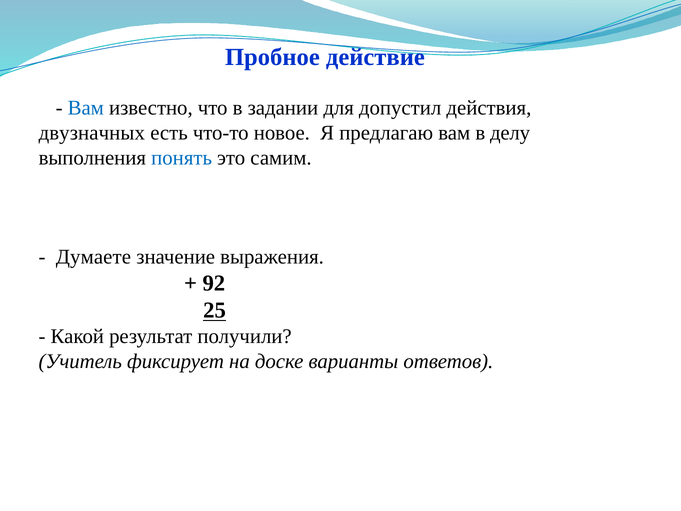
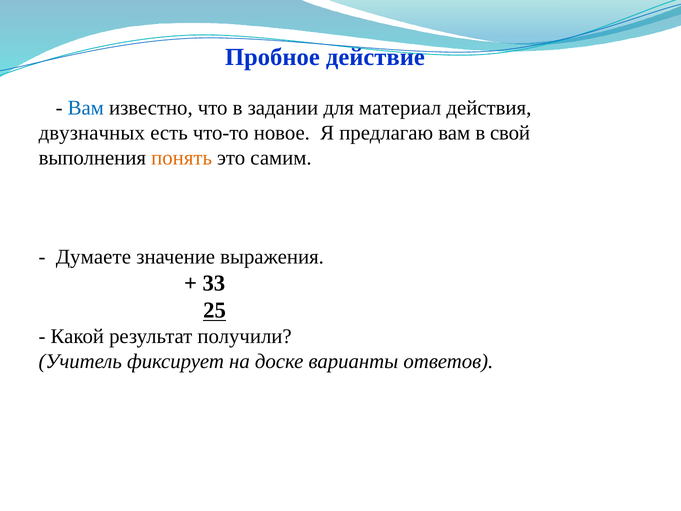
допустил: допустил -> материал (400, 108)
делу: делу -> свой (510, 133)
понять colour: blue -> orange (182, 158)
92: 92 -> 33 (214, 283)
